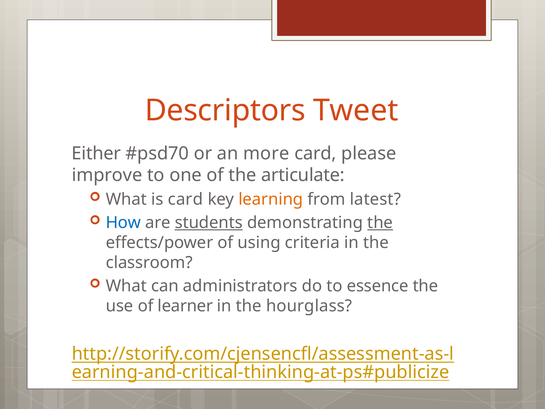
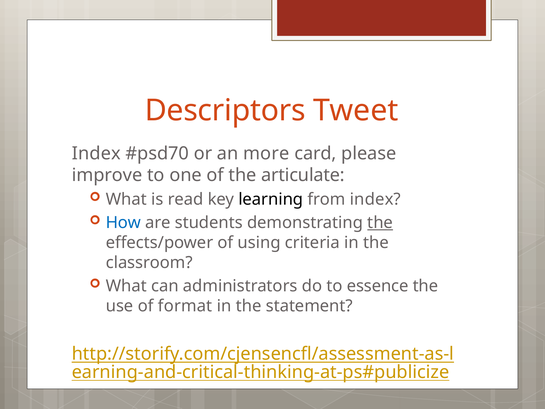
Either: Either -> Index (96, 153)
is card: card -> read (186, 199)
learning colour: orange -> black (271, 199)
from latest: latest -> index (375, 199)
students underline: present -> none (209, 223)
learner: learner -> format (185, 306)
hourglass: hourglass -> statement (309, 306)
